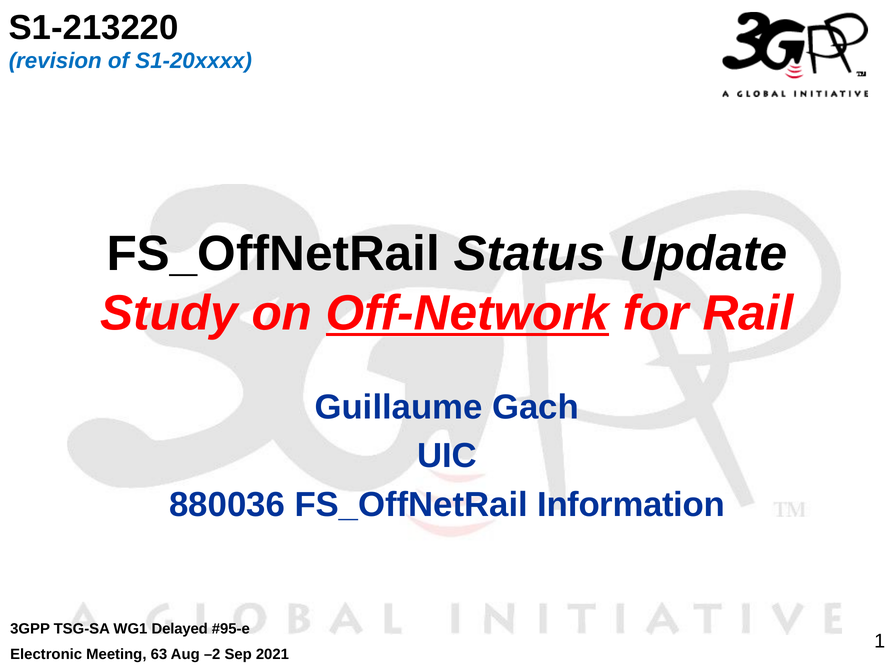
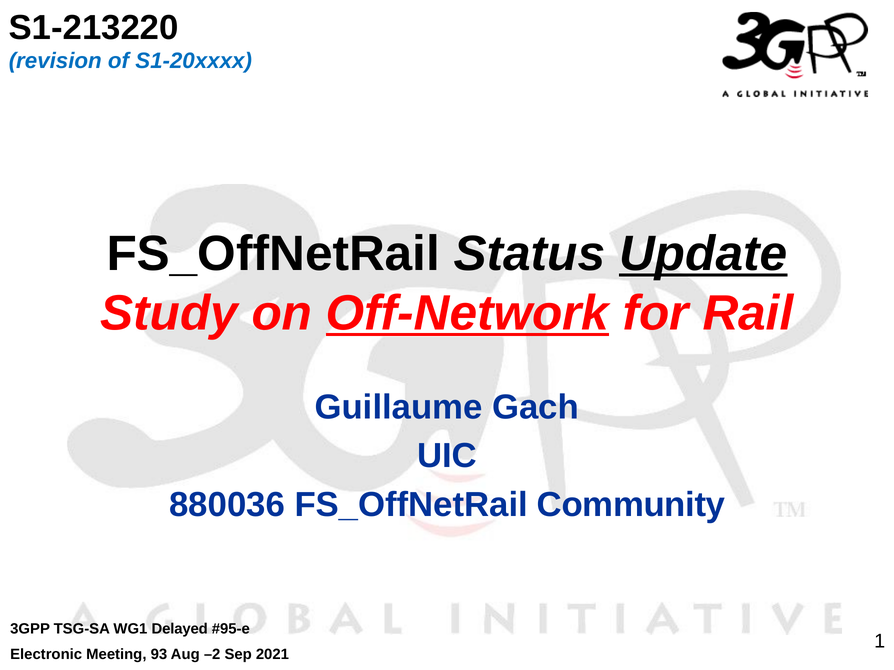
Update underline: none -> present (703, 254)
Information: Information -> Community (631, 505)
63: 63 -> 93 (159, 655)
